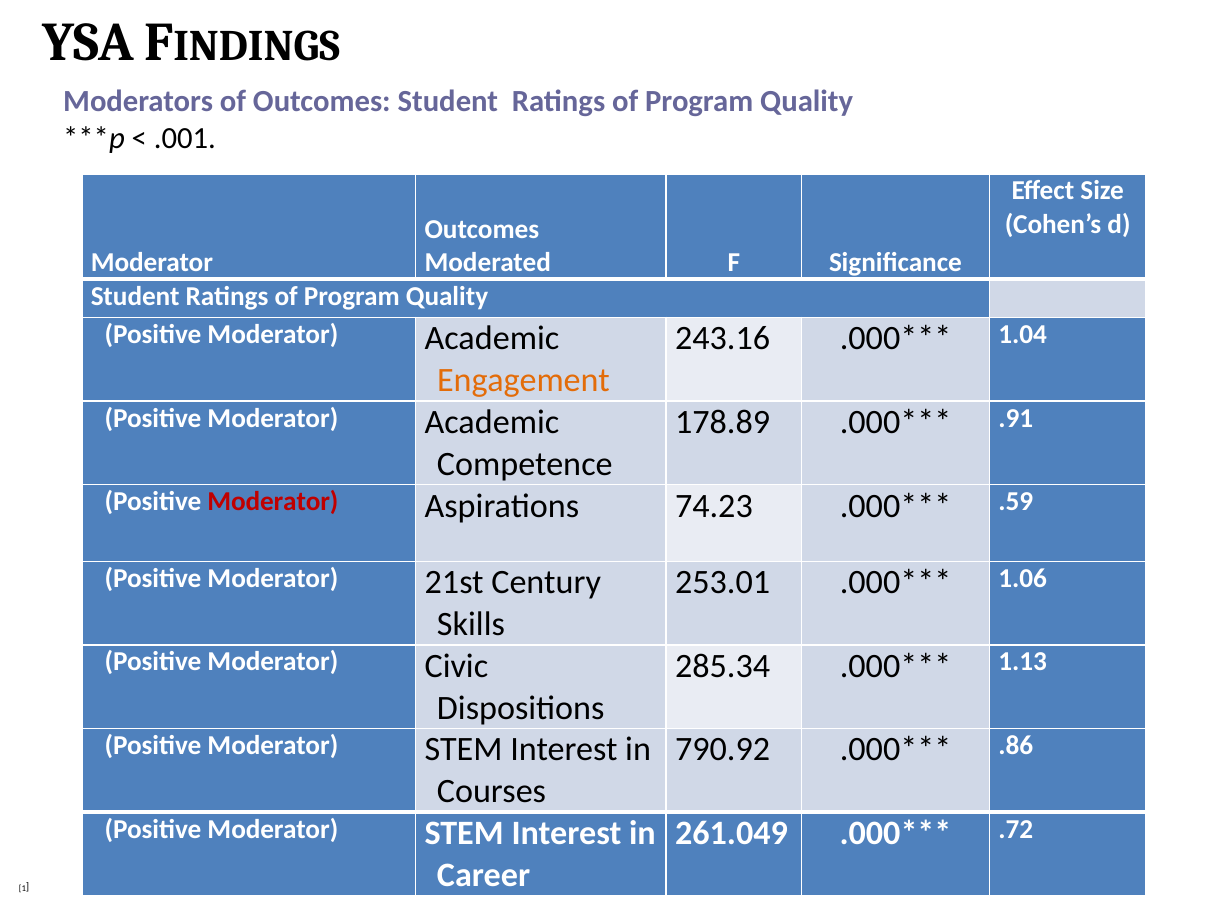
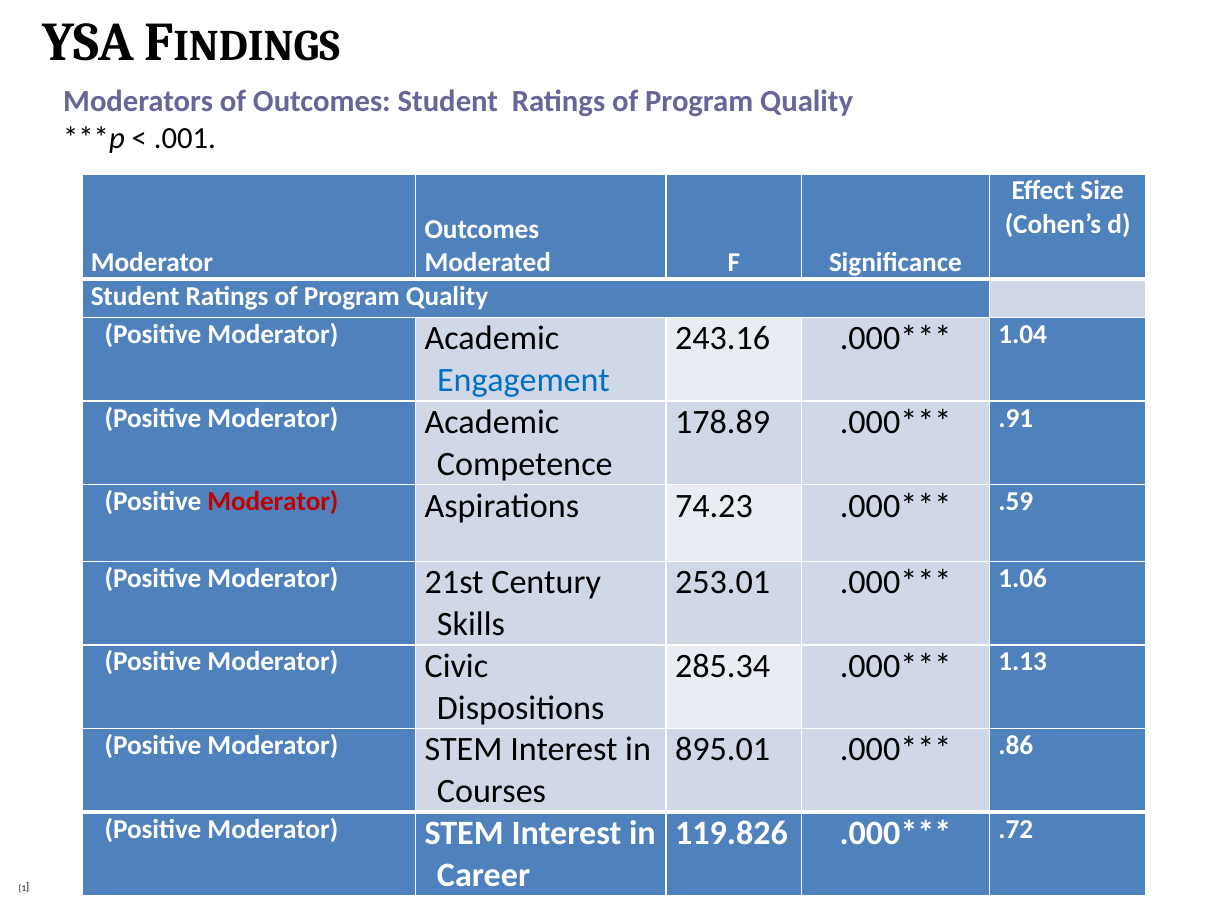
Engagement colour: orange -> blue (523, 380)
790.92: 790.92 -> 895.01 (723, 750)
261.049: 261.049 -> 119.826 (731, 833)
